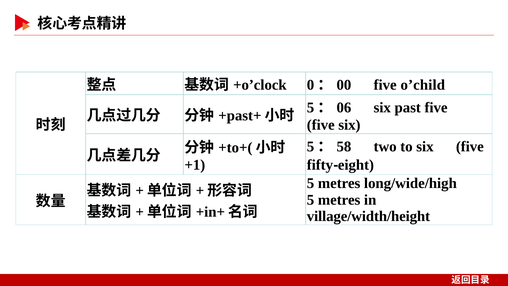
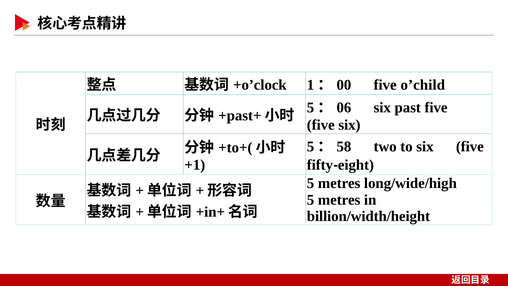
0: 0 -> 1 (311, 85)
village/width/height: village/width/height -> billion/width/height (368, 216)
